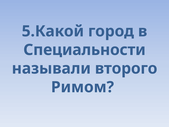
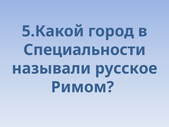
второго: второго -> русское (126, 68)
